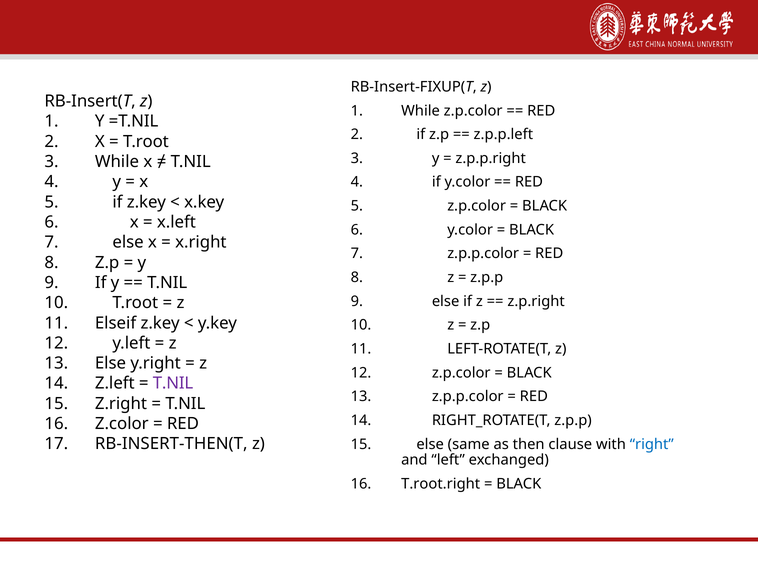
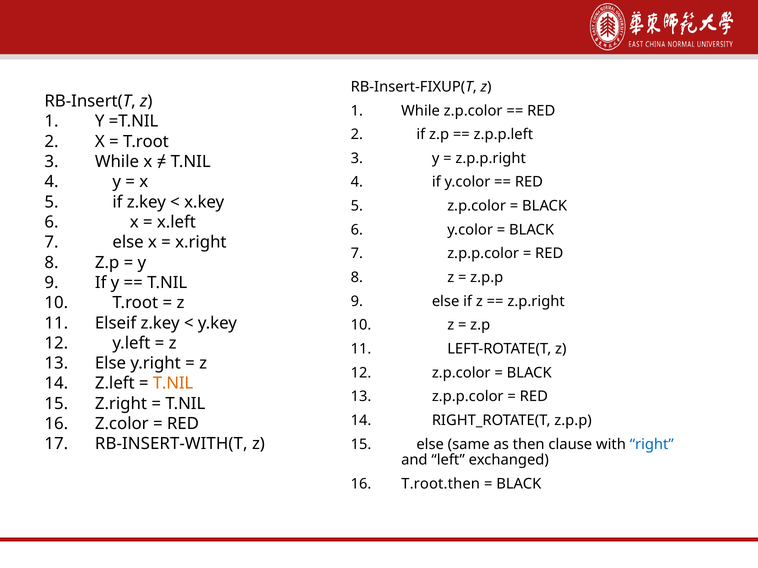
T.NIL colour: purple -> orange (173, 384)
RB-INSERT-THEN(T: RB-INSERT-THEN(T -> RB-INSERT-WITH(T (171, 444)
T.root.right: T.root.right -> T.root.then (441, 484)
